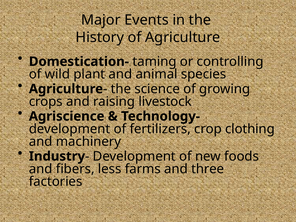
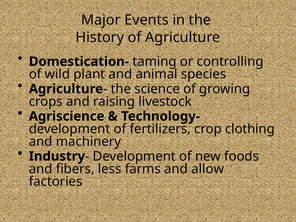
three: three -> allow (208, 169)
